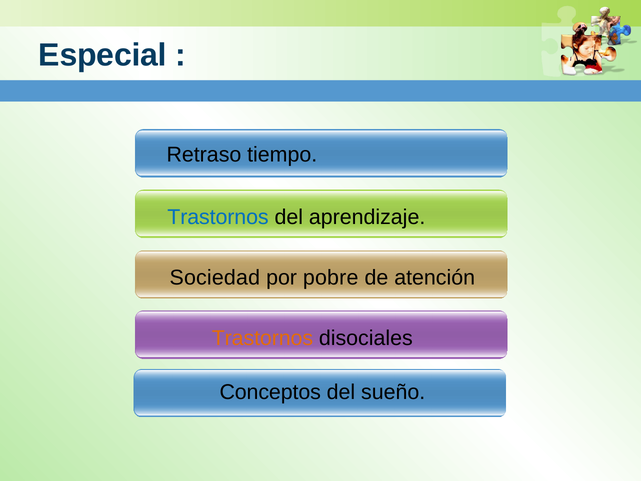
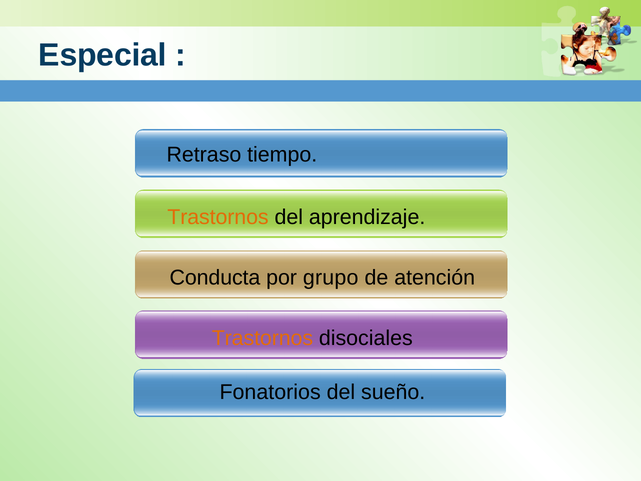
Trastornos colour: blue -> orange (218, 217)
Sociedad: Sociedad -> Conducta (215, 278)
pobre: pobre -> grupo (331, 278)
Conceptos: Conceptos -> Fonatorios (270, 392)
